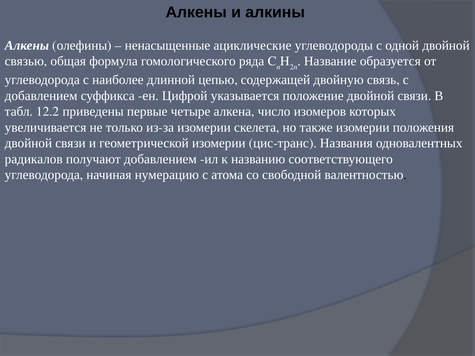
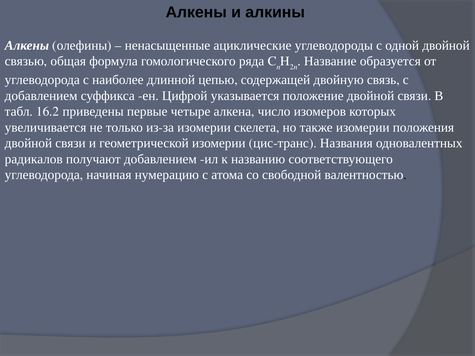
12.2: 12.2 -> 16.2 (48, 112)
